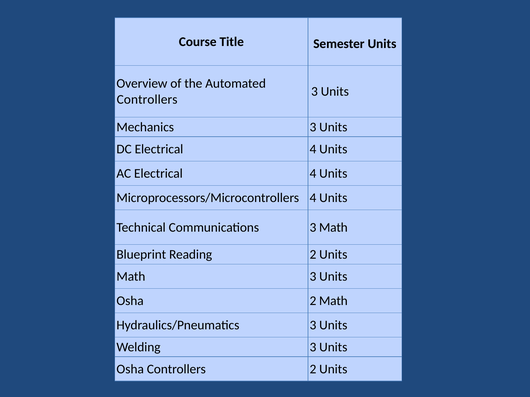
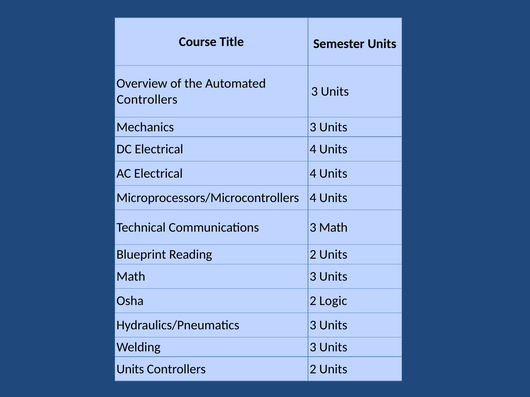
2 Math: Math -> Logic (333, 301)
Osha: Osha -> Units (130, 369)
